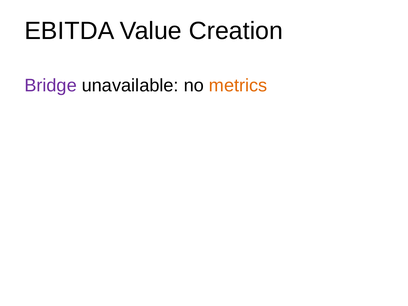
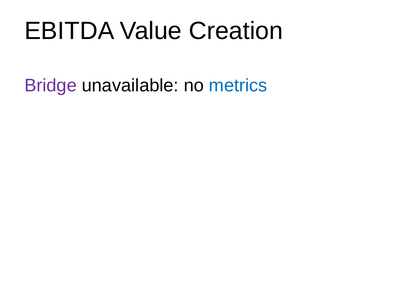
metrics colour: orange -> blue (238, 86)
